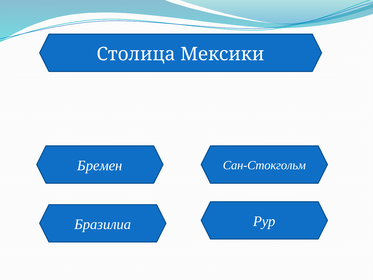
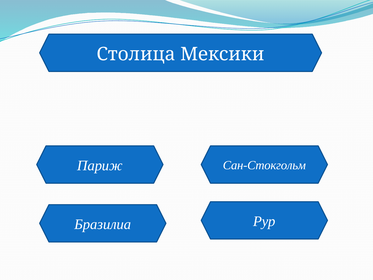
Бремен: Бремен -> Париж (100, 165)
